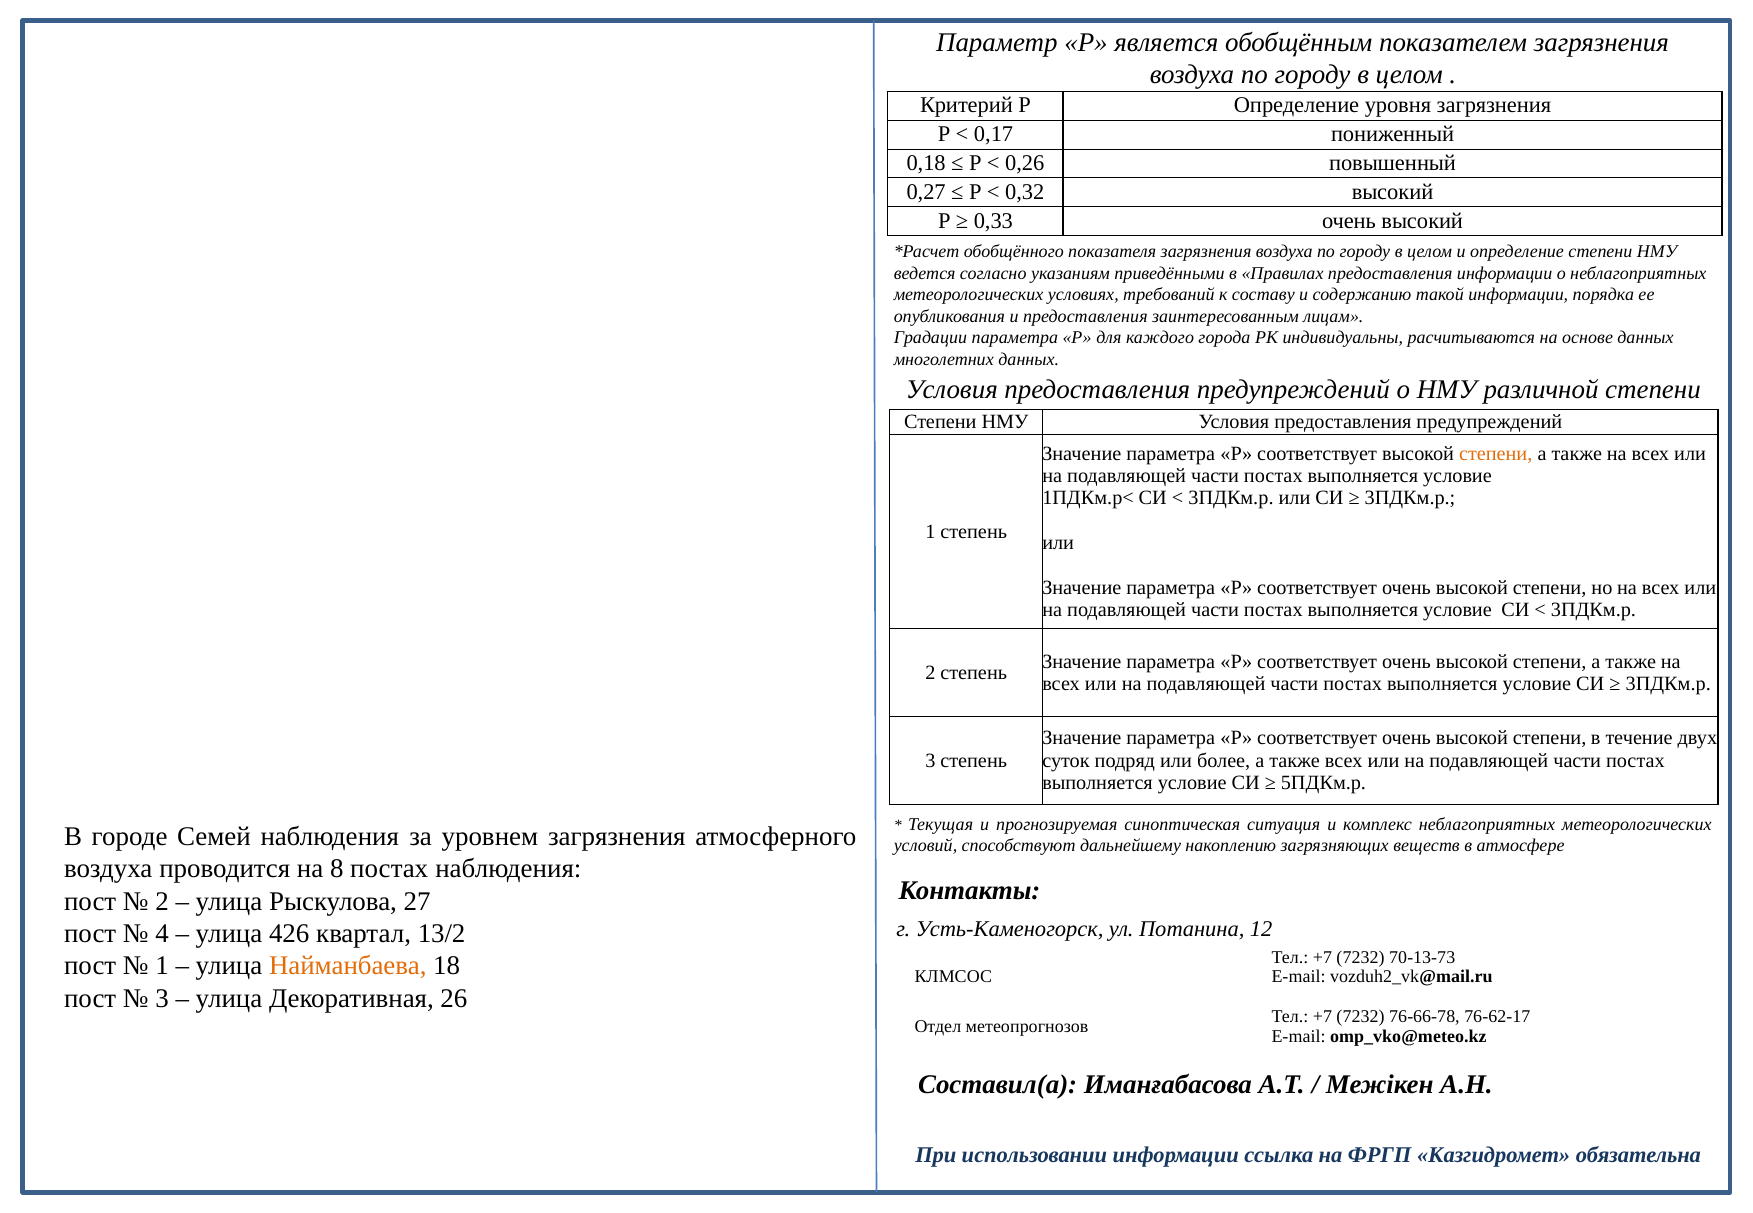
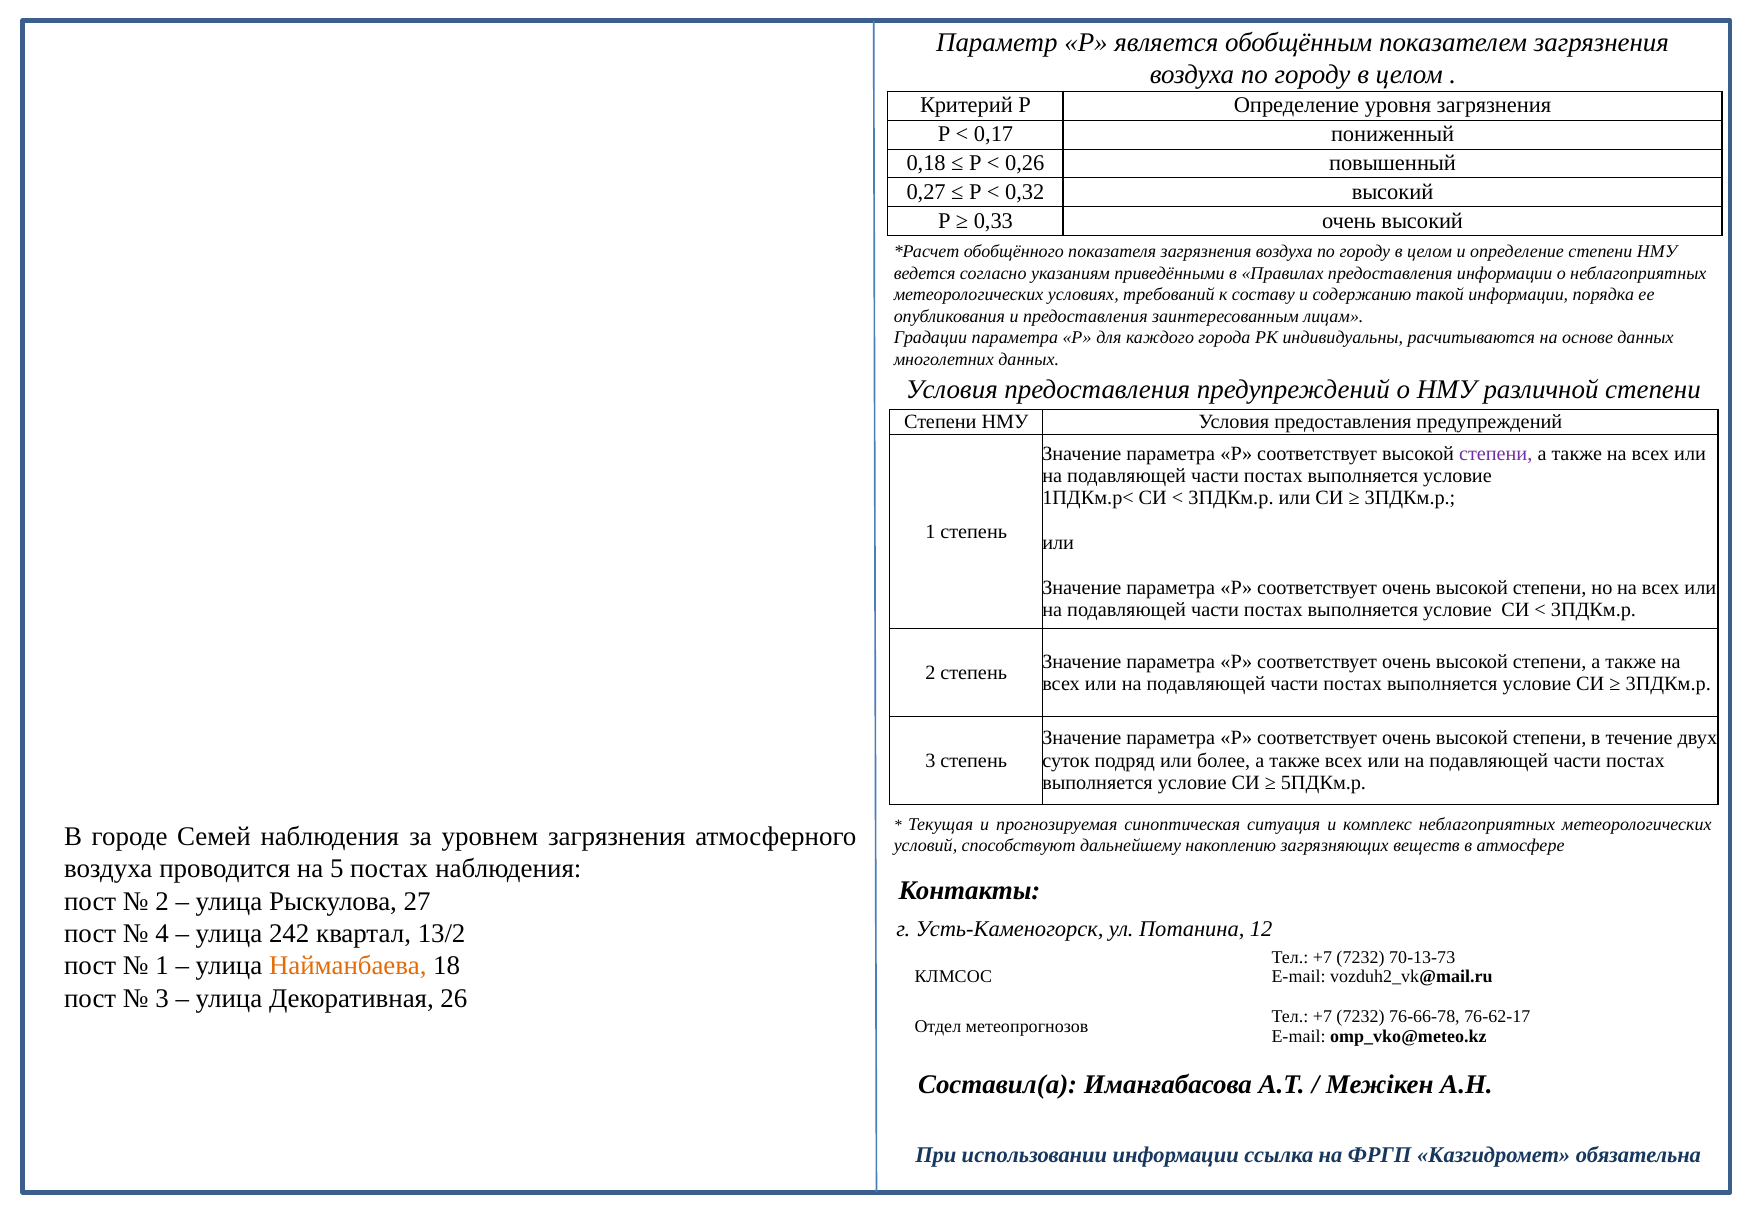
степени colour: orange -> purple (1496, 454)
8: 8 -> 5 (337, 869)
426: 426 -> 242 (289, 934)
